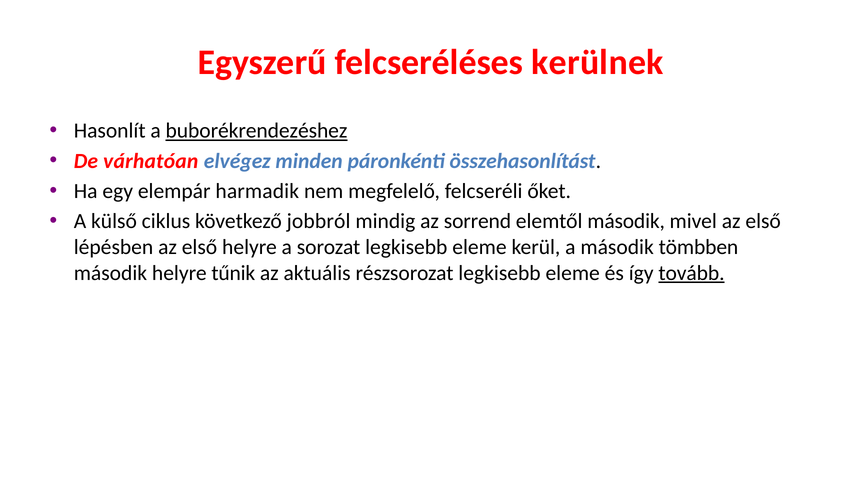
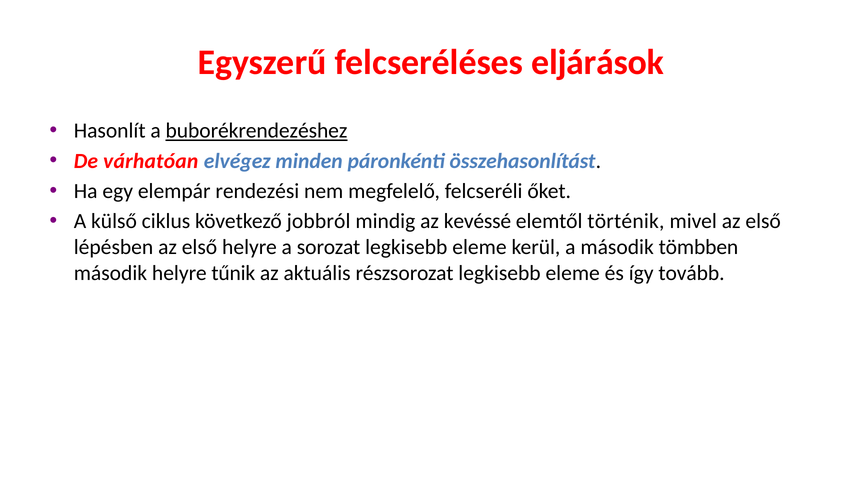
kerülnek: kerülnek -> eljárások (598, 62)
harmadik: harmadik -> rendezési (257, 191)
sorrend: sorrend -> kevéssé (477, 221)
elemtől második: második -> történik (626, 221)
tovább underline: present -> none (692, 273)
